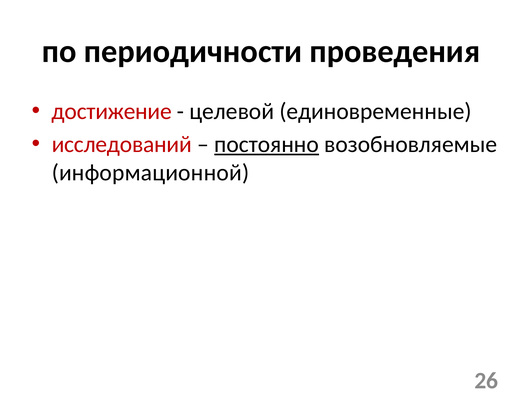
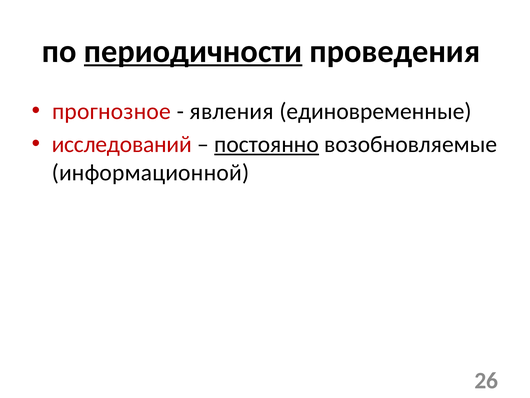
периодичности underline: none -> present (193, 51)
достижение: достижение -> прогнозное (111, 111)
целевой: целевой -> явления (232, 111)
